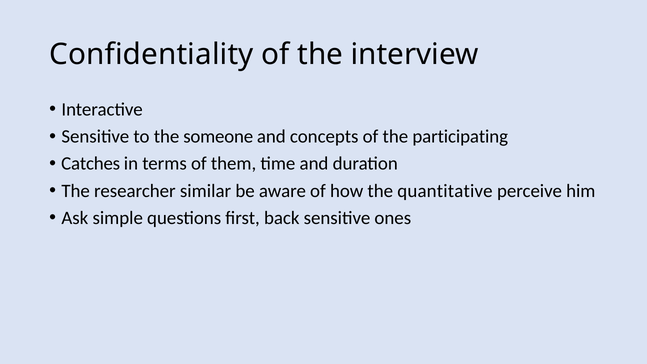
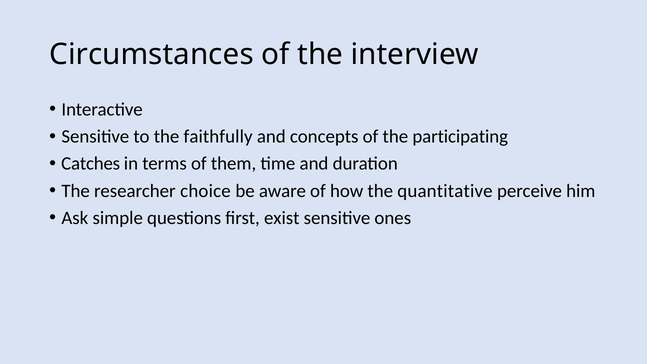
Confidentiality: Confidentiality -> Circumstances (152, 54)
someone: someone -> faithfully (218, 137)
similar: similar -> choice (205, 191)
back: back -> exist (282, 218)
